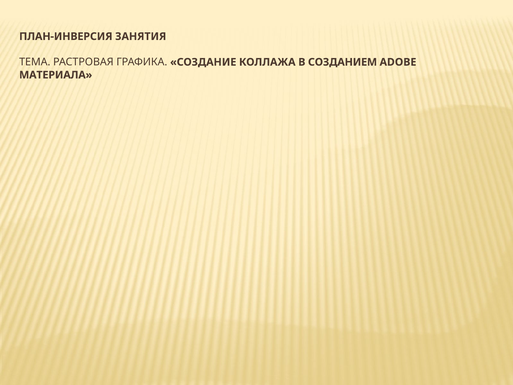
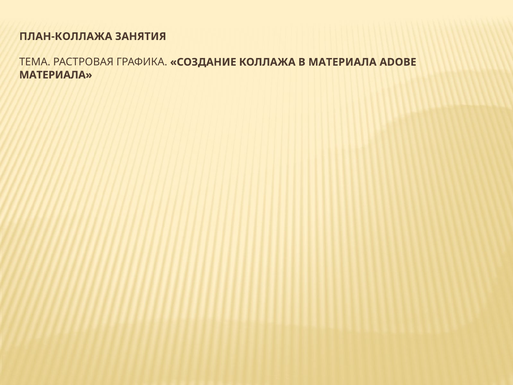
ПЛАН-ИНВЕРСИЯ: ПЛАН-ИНВЕРСИЯ -> ПЛАН-КОЛЛАЖА (66, 36)
В СОЗДАНИЕМ: СОЗДАНИЕМ -> МАТЕРИАЛА (342, 62)
